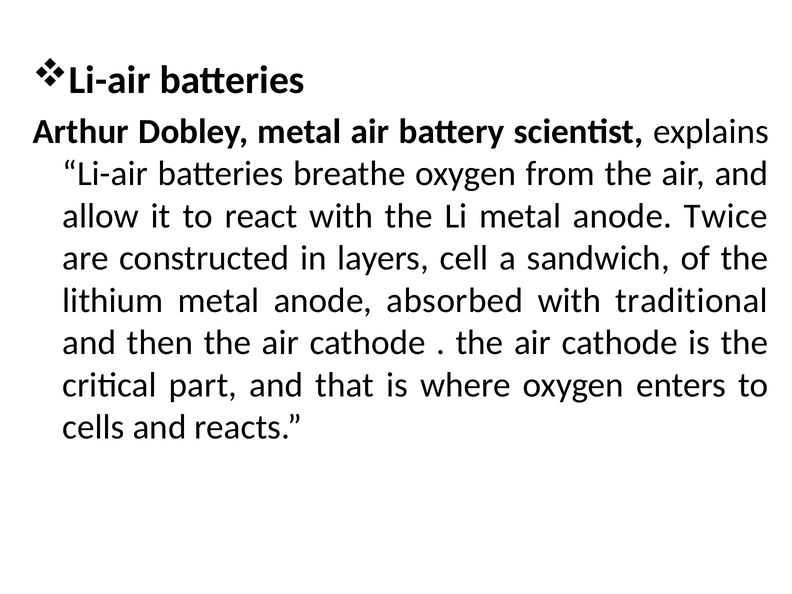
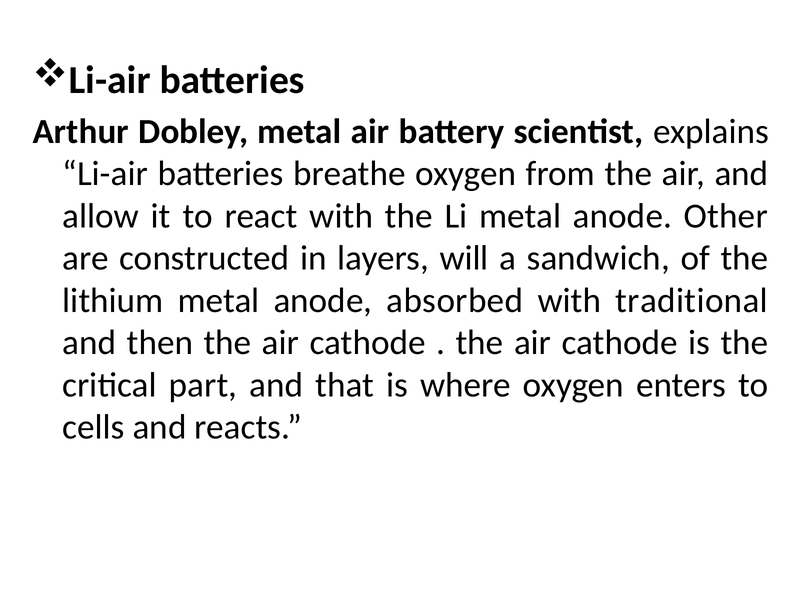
Twice: Twice -> Other (726, 216)
cell: cell -> will (464, 258)
